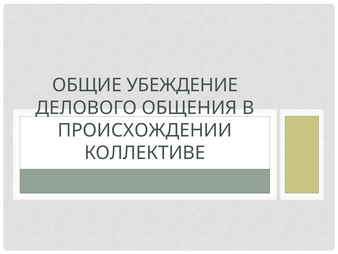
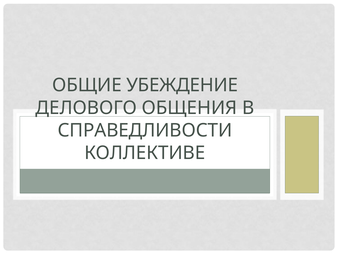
ПРОИСХОЖДЕНИИ: ПРОИСХОЖДЕНИИ -> СПРАВЕДЛИВОСТИ (145, 130)
